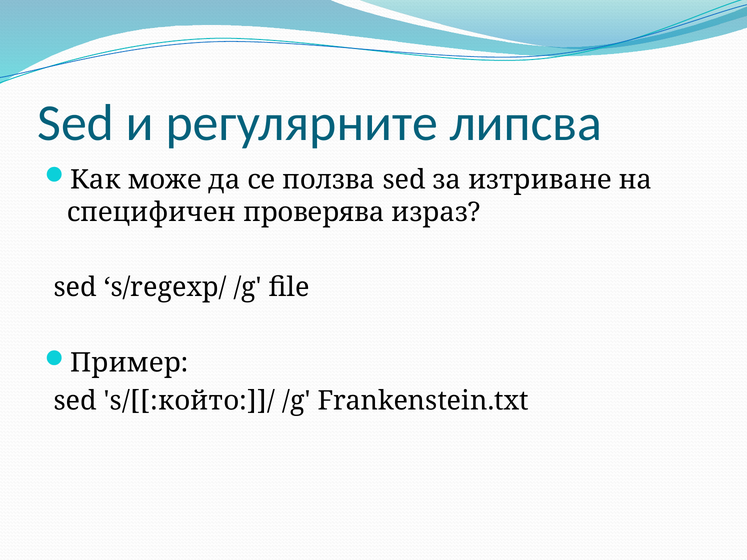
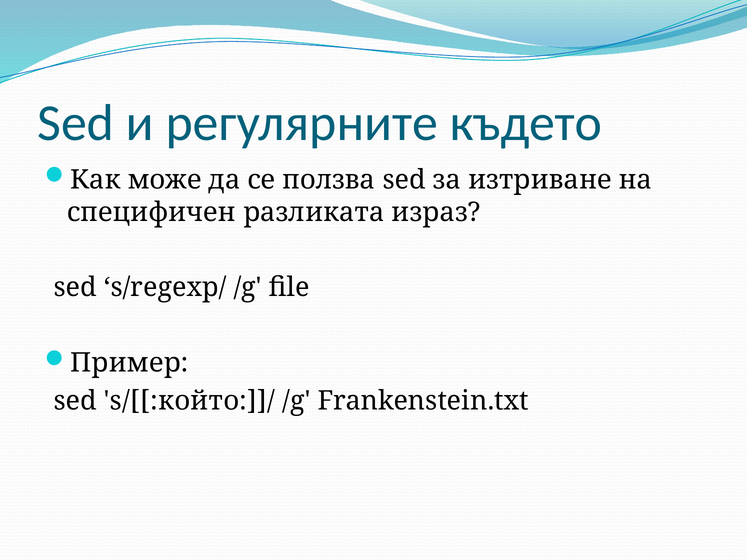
липсва: липсва -> където (526, 123)
проверява: проверява -> разликата (314, 212)
